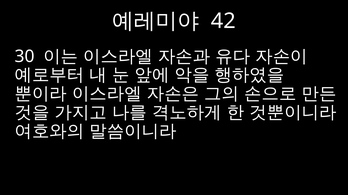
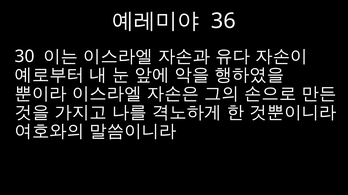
42: 42 -> 36 (223, 21)
